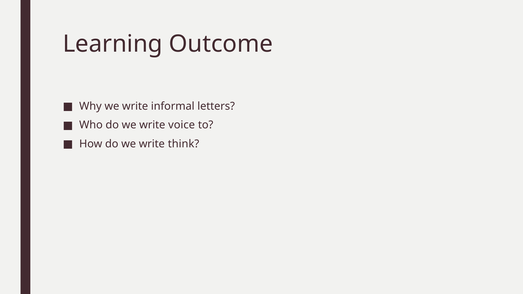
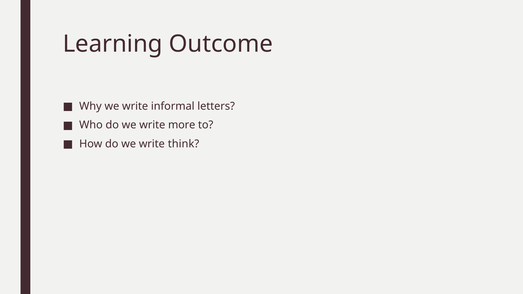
voice: voice -> more (182, 125)
